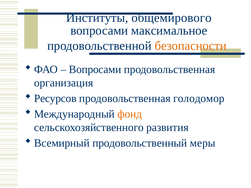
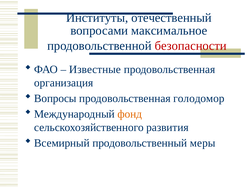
общемирового: общемирового -> отечественный (172, 18)
безопасности colour: orange -> red (191, 46)
Вопросами: Вопросами -> Известные (95, 70)
Ресурсов: Ресурсов -> Вопросы (55, 99)
